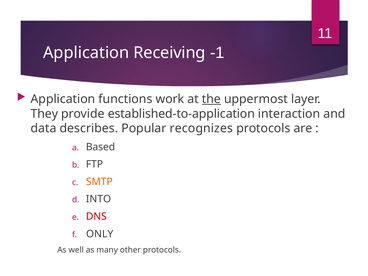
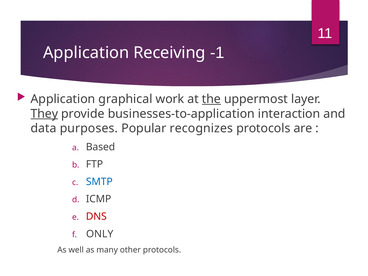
functions: functions -> graphical (125, 99)
They underline: none -> present (44, 114)
established-to-application: established-to-application -> businesses-to-application (181, 114)
describes: describes -> purposes (89, 128)
SMTP colour: orange -> blue (99, 182)
INTO: INTO -> ICMP (99, 199)
